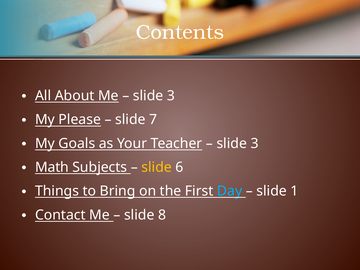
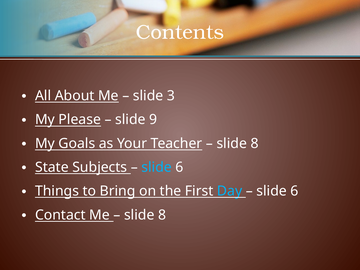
7: 7 -> 9 (153, 120)
3: 3 -> 8 (255, 143)
Math: Math -> State (52, 167)
slide colour: yellow -> light blue (157, 167)
1: 1 -> 6 (294, 191)
